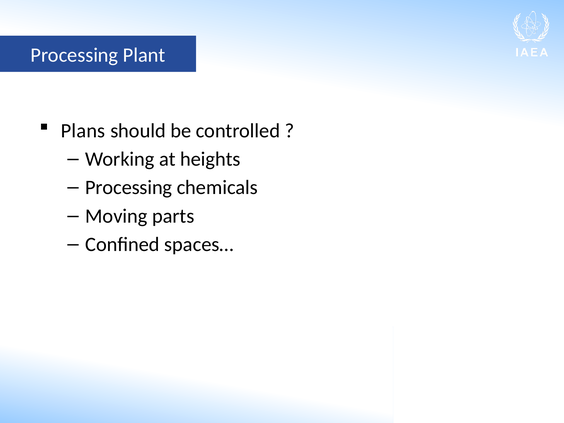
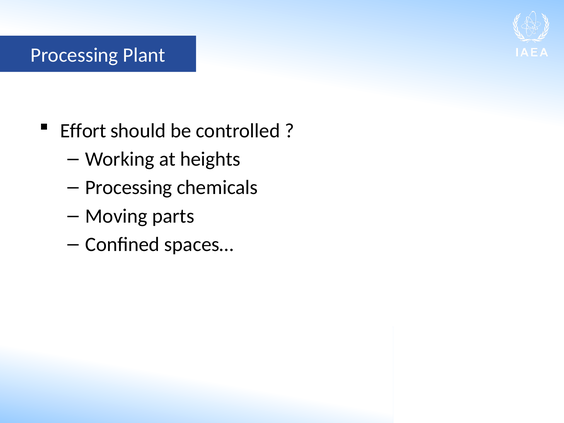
Plans: Plans -> Effort (83, 131)
